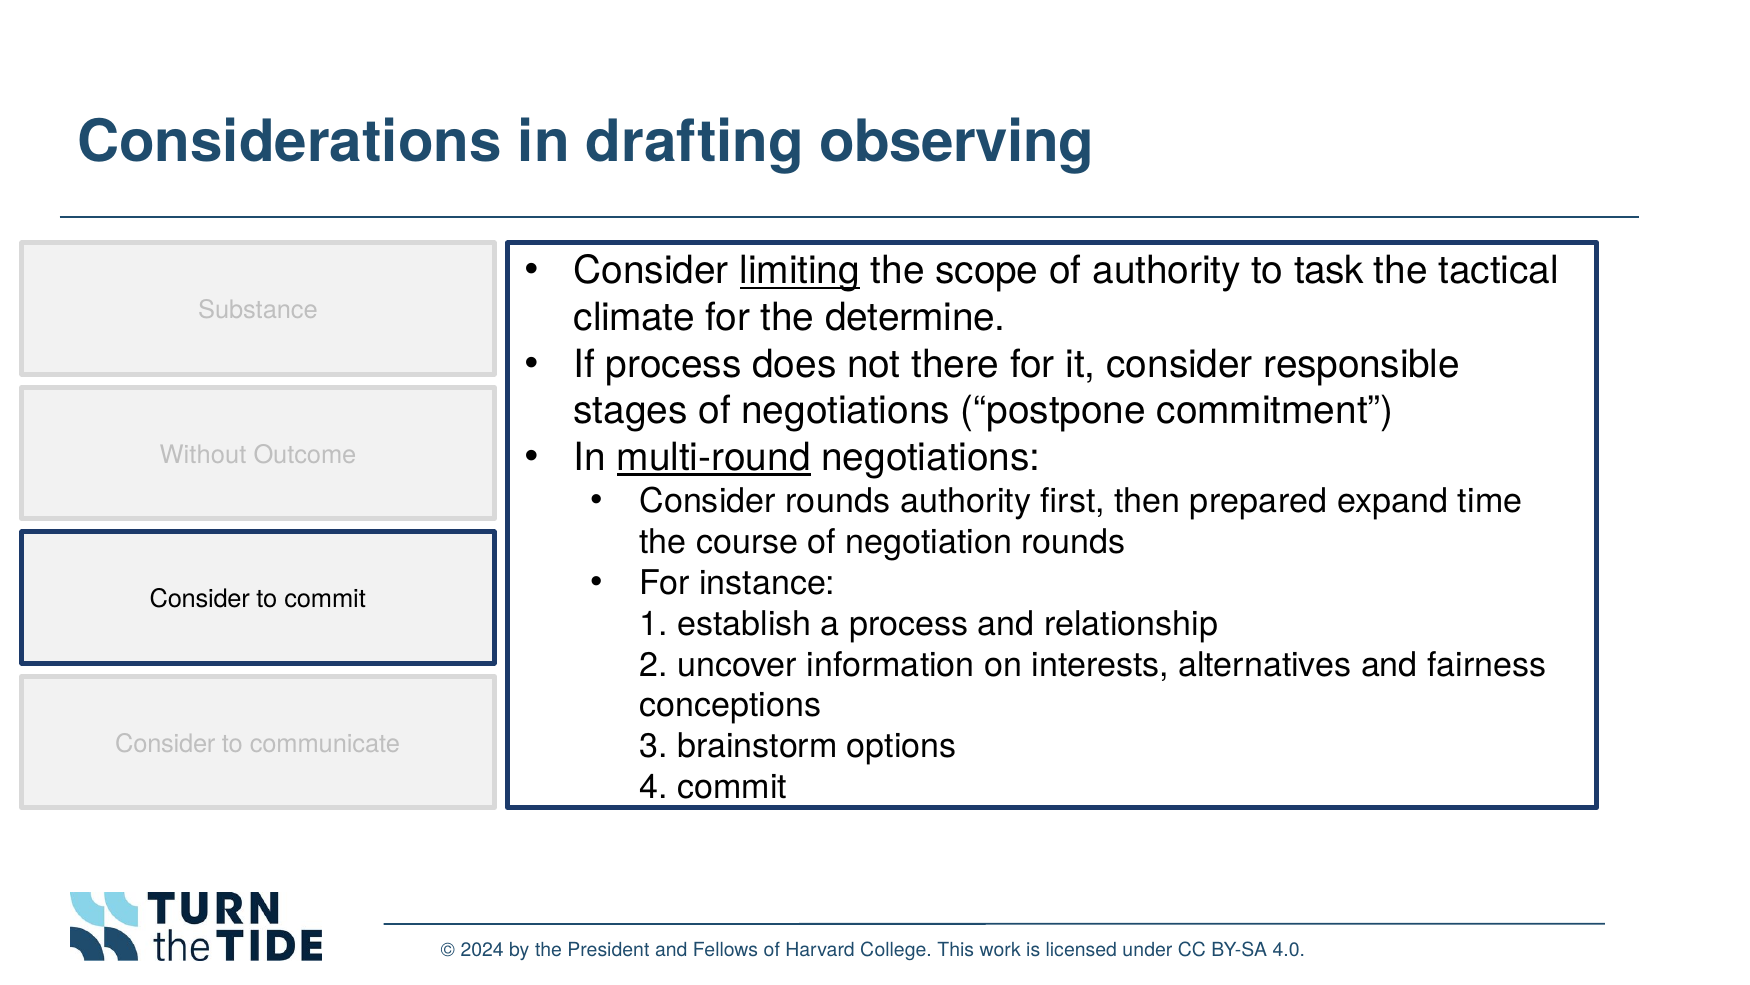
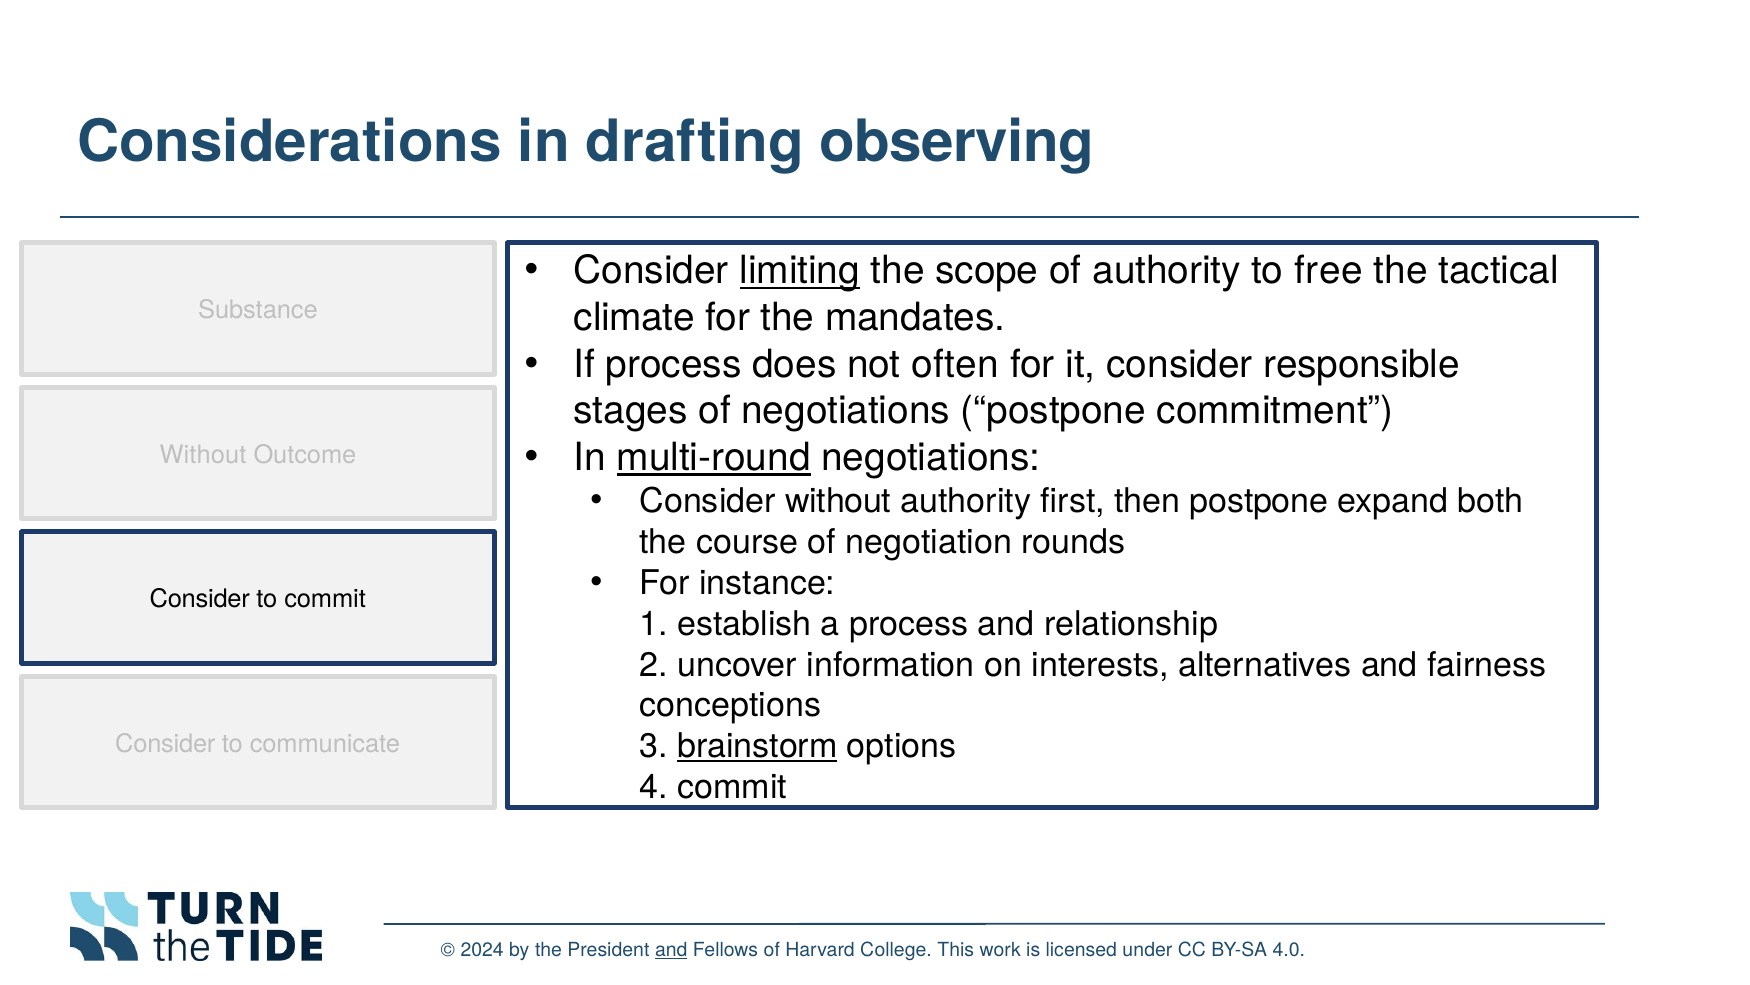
task: task -> free (1329, 271)
determine: determine -> mandates (915, 318)
there: there -> often (955, 364)
Consider rounds: rounds -> without (838, 501)
then prepared: prepared -> postpone (1259, 501)
time: time -> both (1491, 501)
brainstorm underline: none -> present (757, 746)
and underline: none -> present (671, 949)
